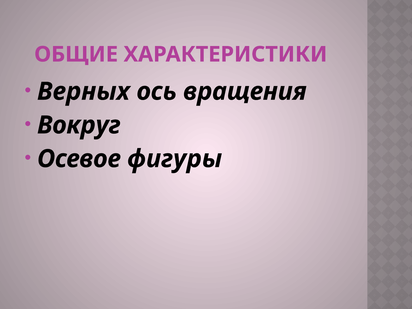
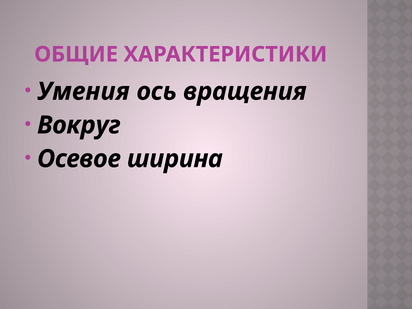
Верных: Верных -> Умения (83, 91)
фигуры: фигуры -> ширина (175, 159)
